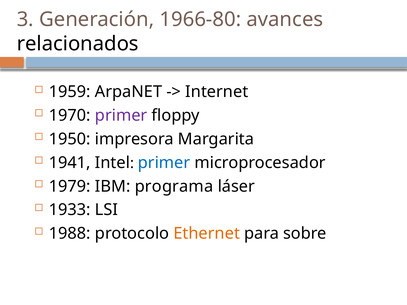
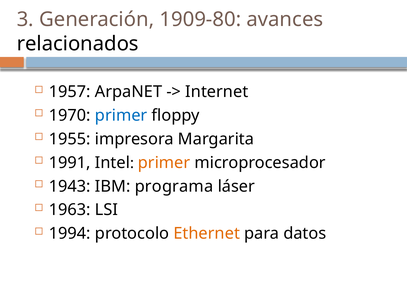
1966-80: 1966-80 -> 1909-80 (200, 19)
1959: 1959 -> 1957 (70, 92)
primer colour: purple -> blue (121, 116)
1950: 1950 -> 1955 (70, 139)
1941: 1941 -> 1991 (70, 163)
primer colour: blue -> orange (164, 163)
1979: 1979 -> 1943 (70, 186)
1933: 1933 -> 1963 (70, 210)
1988: 1988 -> 1994 (70, 234)
sobre: sobre -> datos (305, 234)
